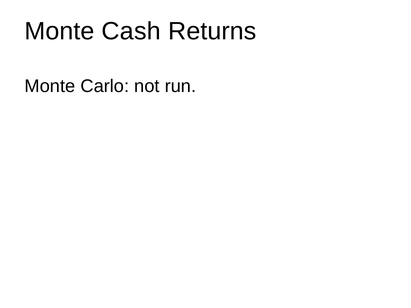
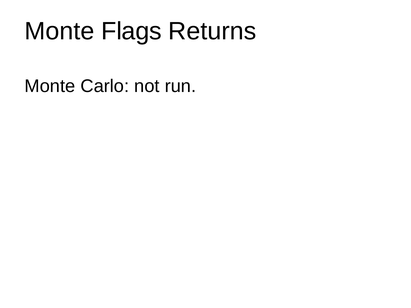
Cash: Cash -> Flags (131, 31)
